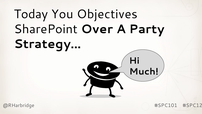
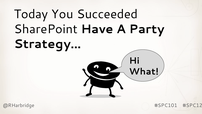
Objectives: Objectives -> Succeeded (107, 14)
Over: Over -> Have (97, 29)
Much: Much -> What (144, 71)
